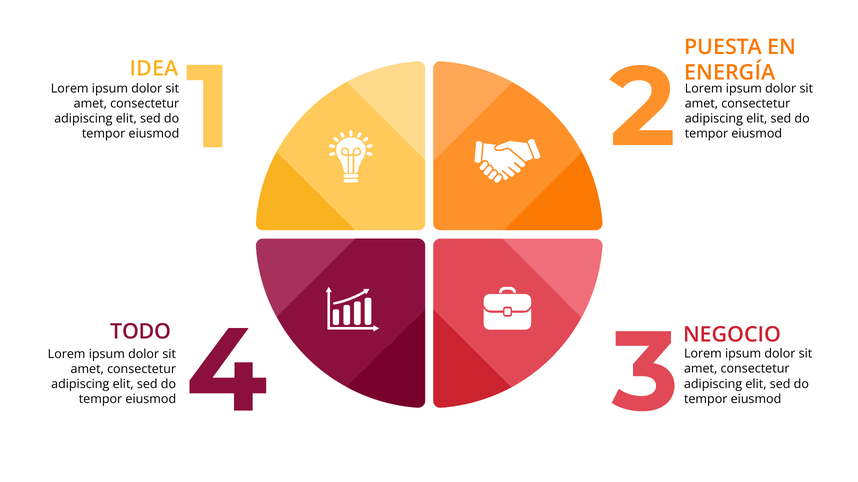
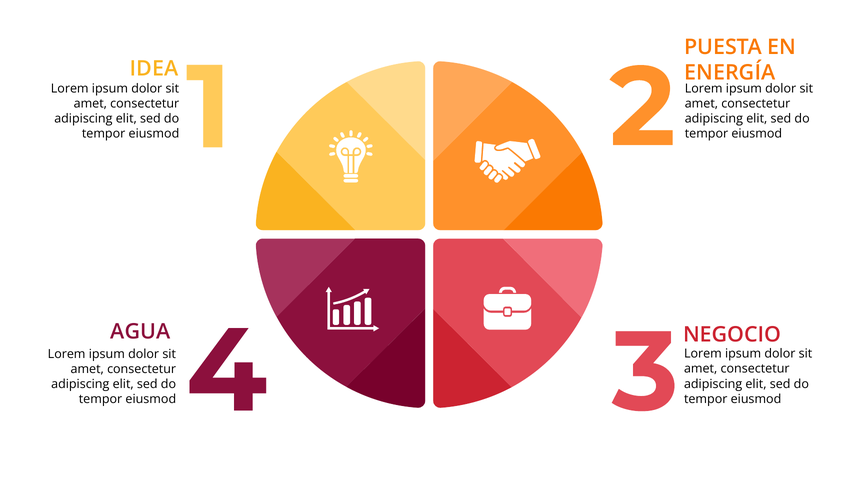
TODO: TODO -> AGUA (141, 332)
